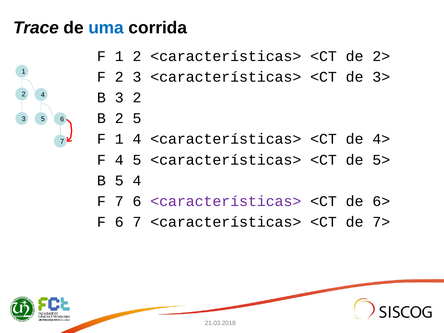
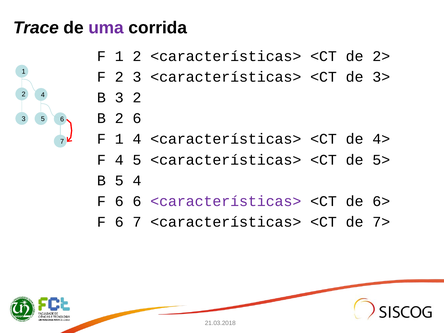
uma colour: blue -> purple (106, 28)
2 5: 5 -> 6 (137, 118)
7: 7 -> 6 (119, 201)
